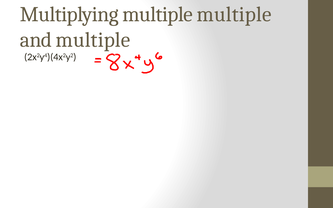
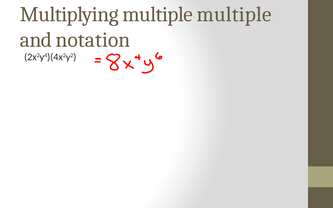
and multiple: multiple -> notation (93, 40)
